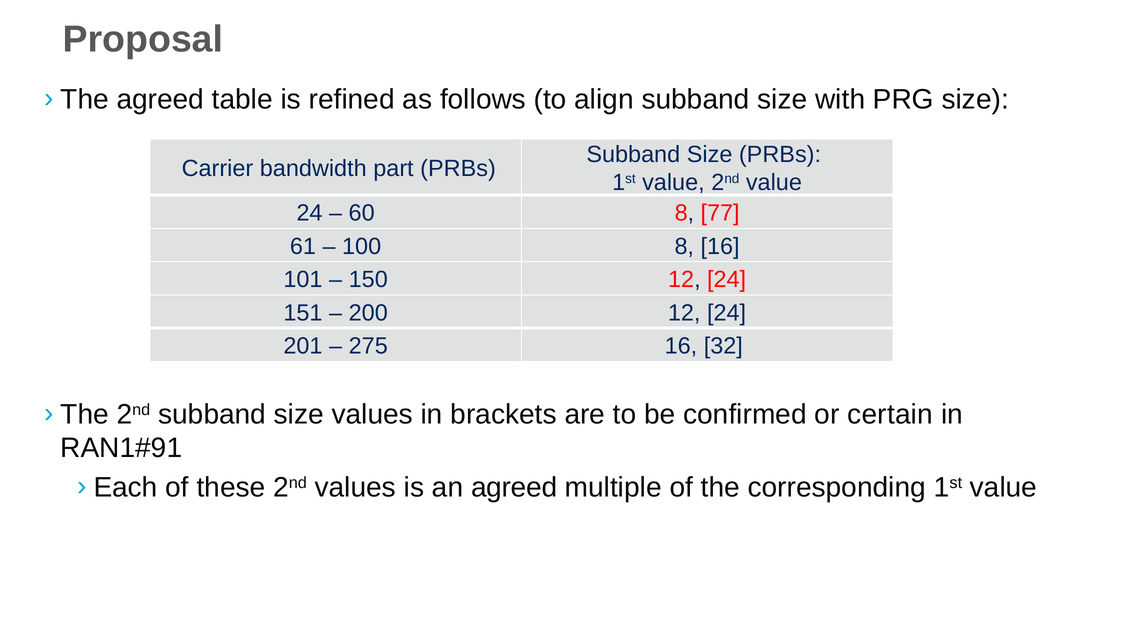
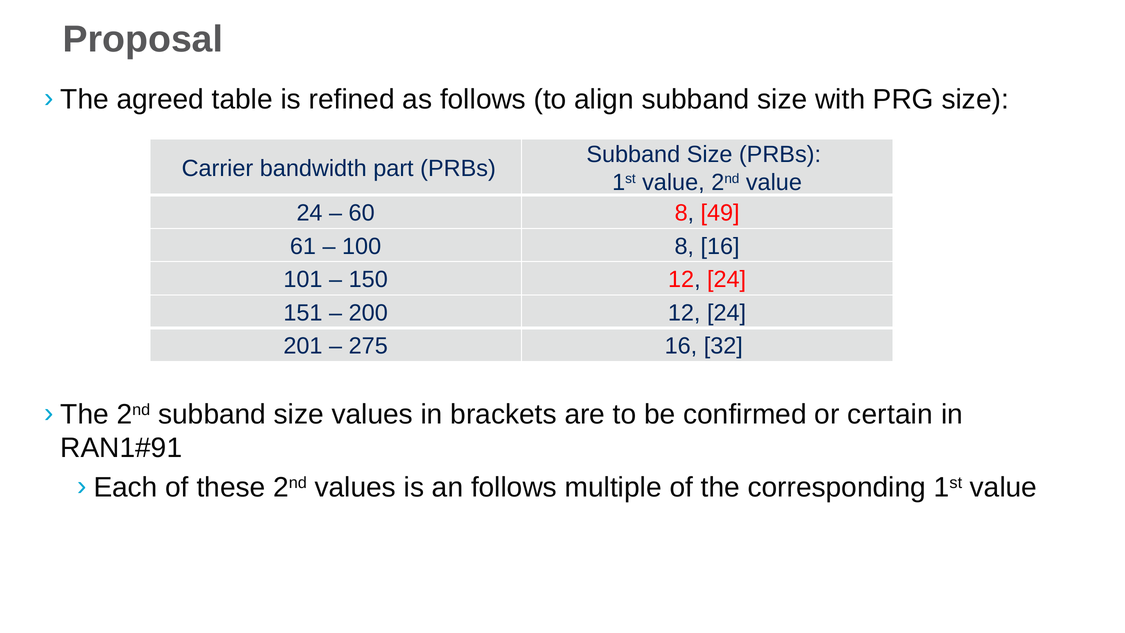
77: 77 -> 49 (720, 213)
an agreed: agreed -> follows (514, 487)
